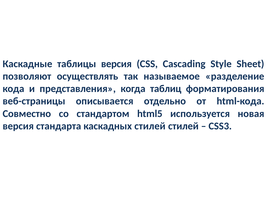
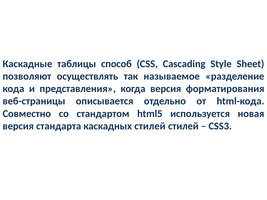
таблицы версия: версия -> способ (116, 64)
когда таблиц: таблиц -> версия (166, 89)
